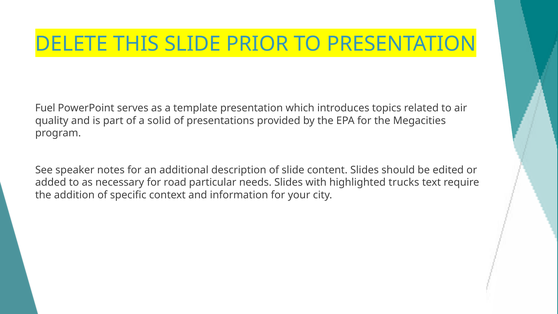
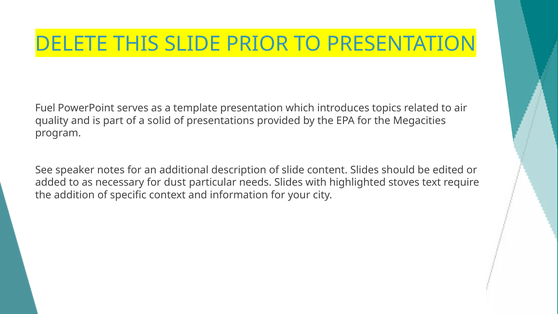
road: road -> dust (175, 182)
trucks: trucks -> stoves (404, 182)
